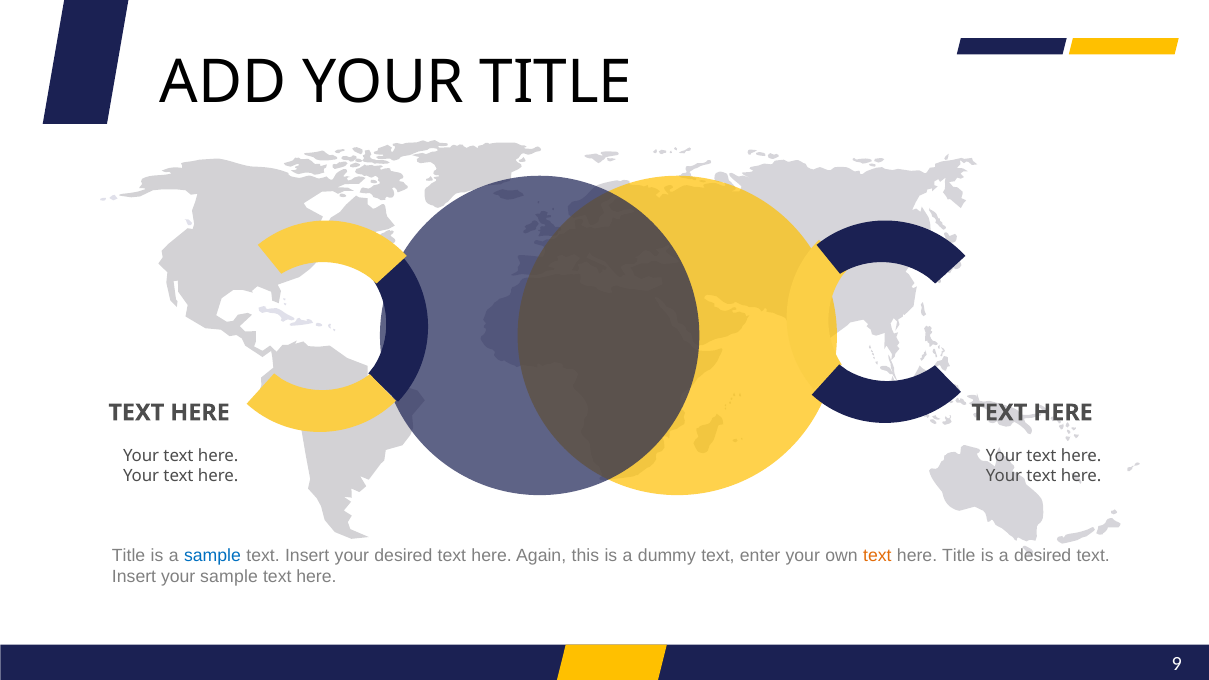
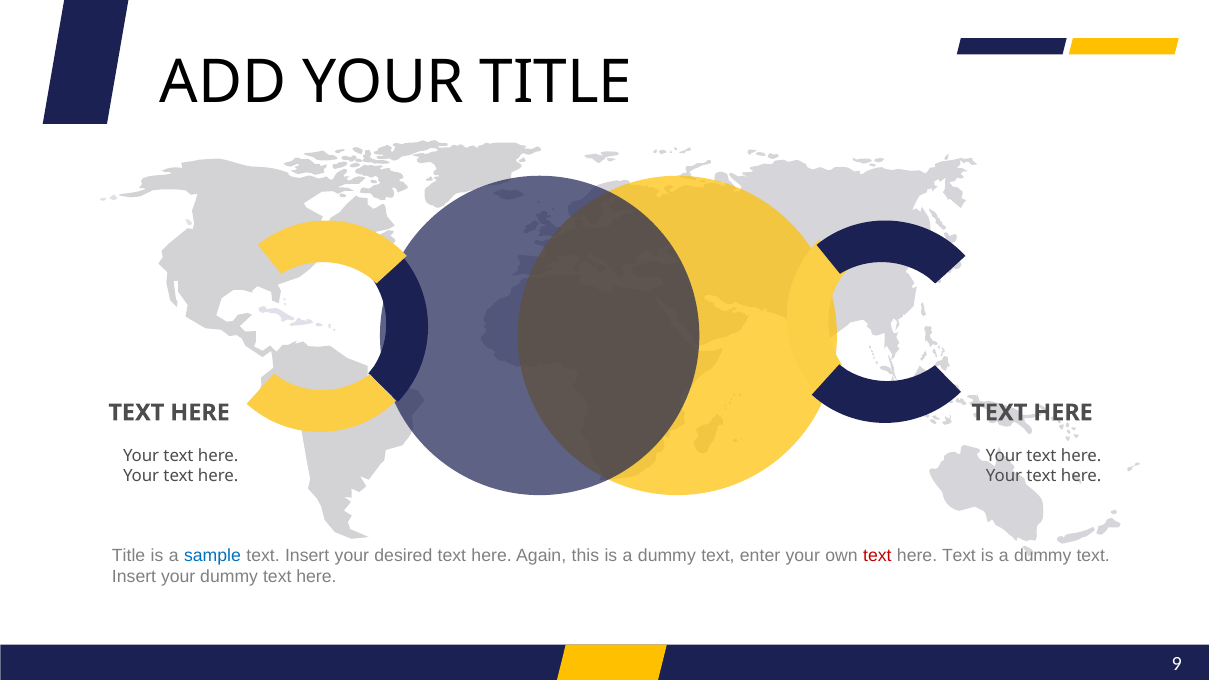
text colour: orange -> red (877, 556)
Title: Title -> Text (959, 556)
desired: desired -> dummy (1043, 556)
your sample: sample -> dummy (229, 577)
